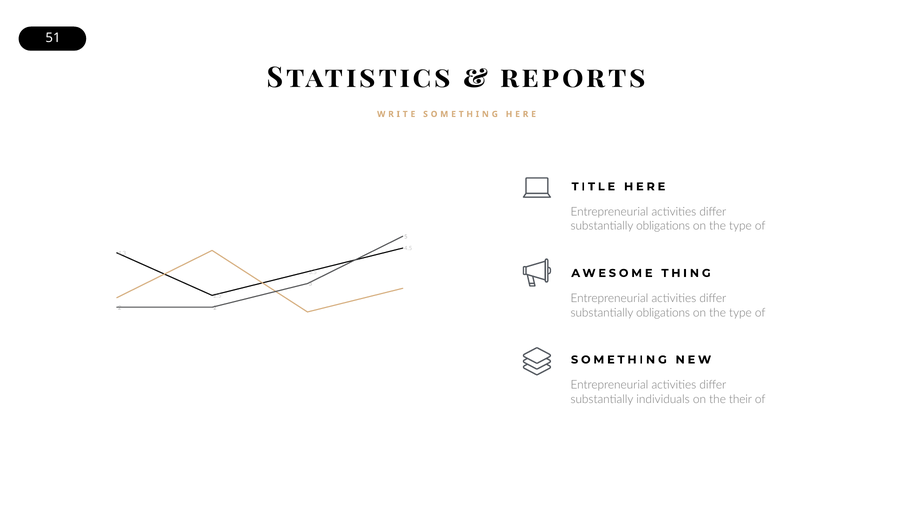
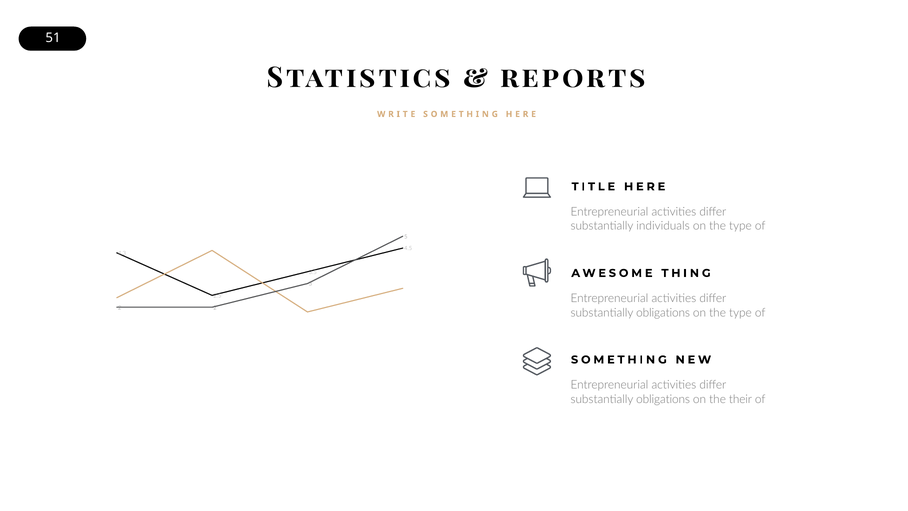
obligations: obligations -> individuals (663, 226)
individuals: individuals -> obligations (663, 399)
